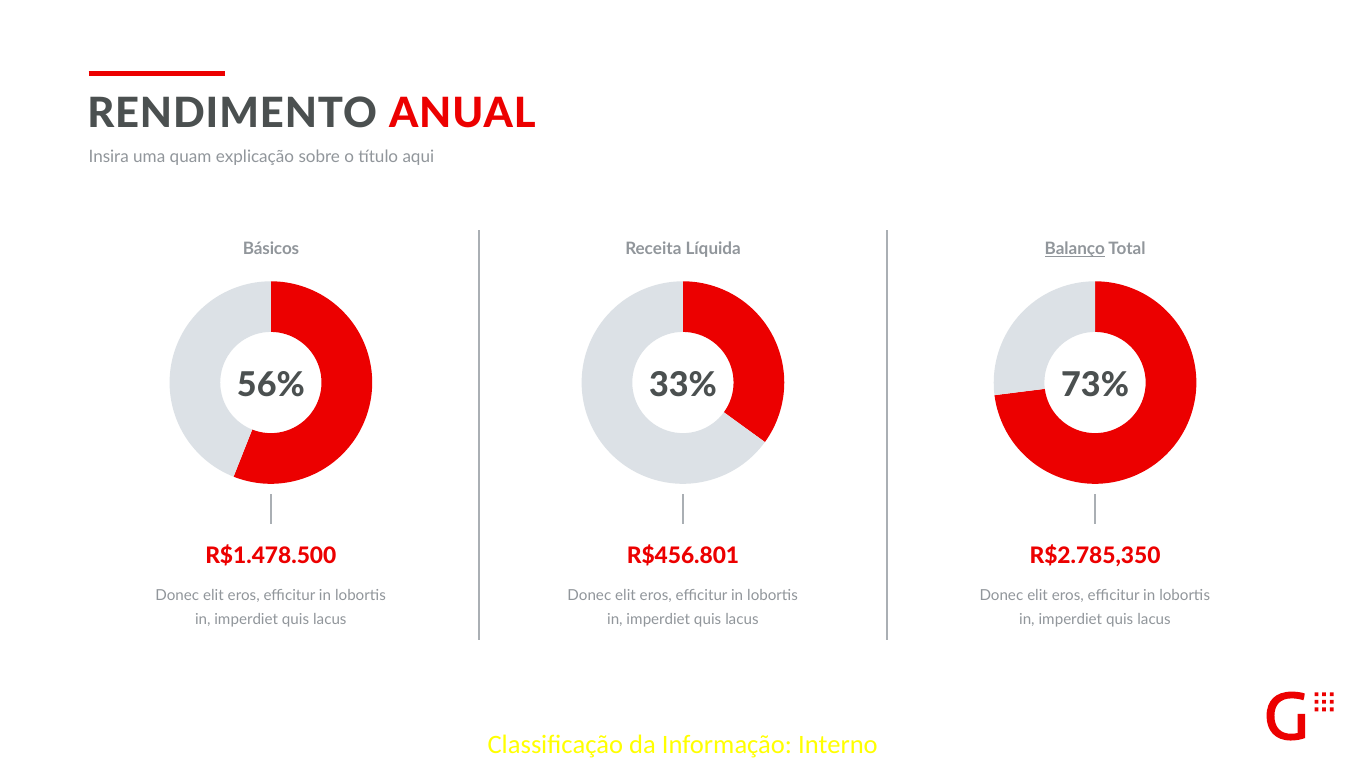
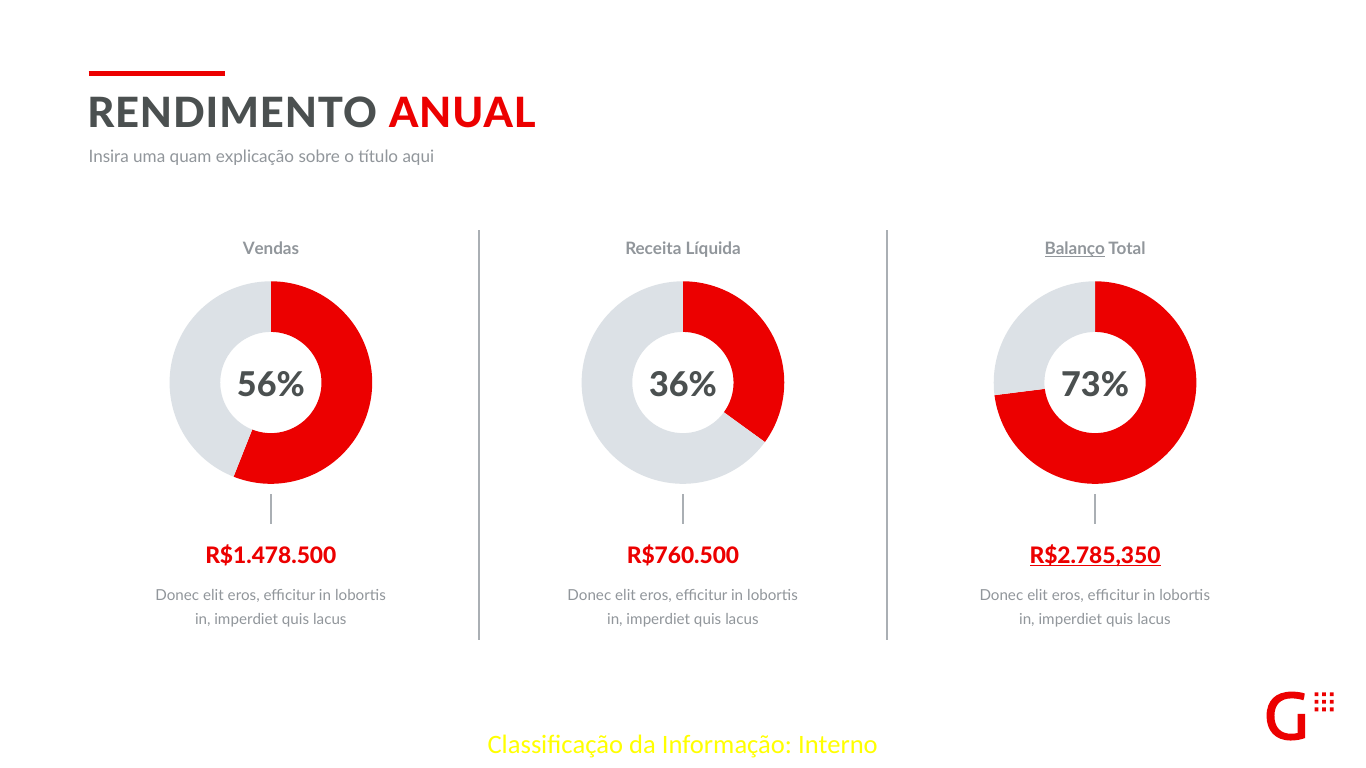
Básicos: Básicos -> Vendas (271, 249)
33%: 33% -> 36% (683, 386)
R$456.801: R$456.801 -> R$760.500 (683, 556)
R$2.785,350 underline: none -> present (1095, 556)
